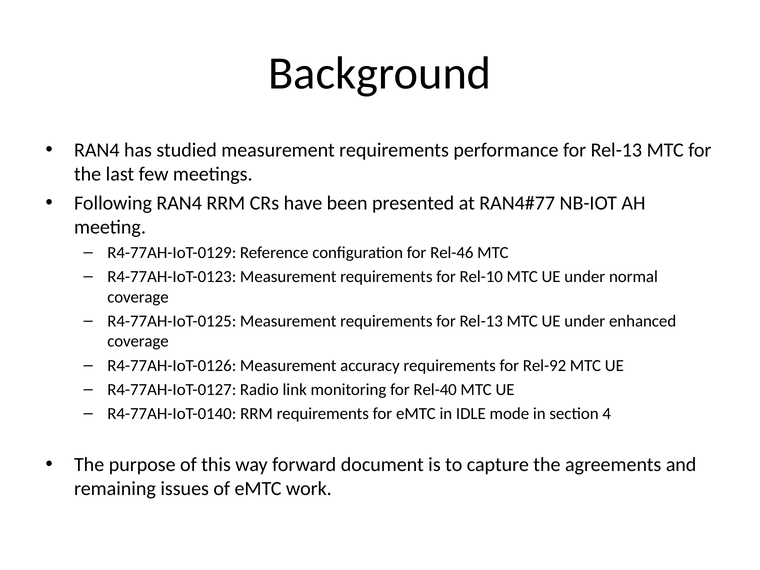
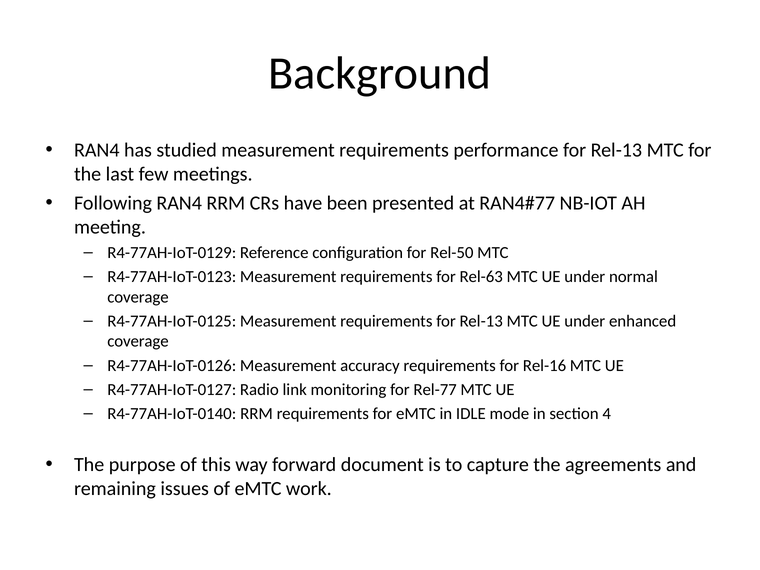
Rel-46: Rel-46 -> Rel-50 (452, 253)
Rel-10: Rel-10 -> Rel-63 (481, 277)
Rel-92: Rel-92 -> Rel-16 (544, 365)
Rel-40: Rel-40 -> Rel-77 (435, 390)
